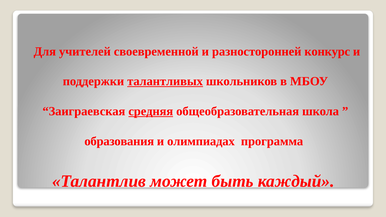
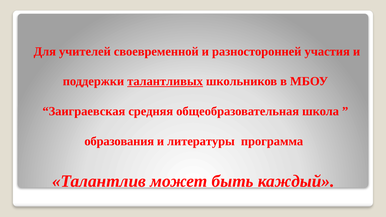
конкурс: конкурс -> участия (327, 51)
средняя underline: present -> none (151, 111)
олимпиадах: олимпиадах -> литературы (201, 141)
